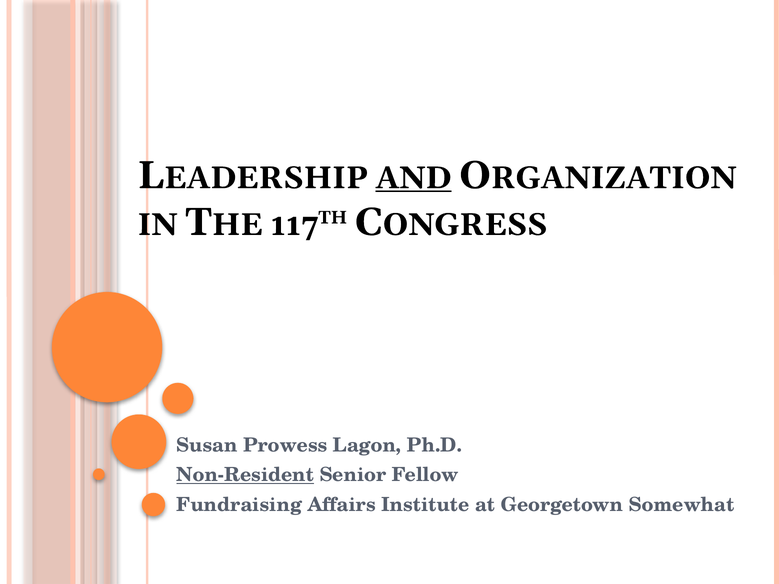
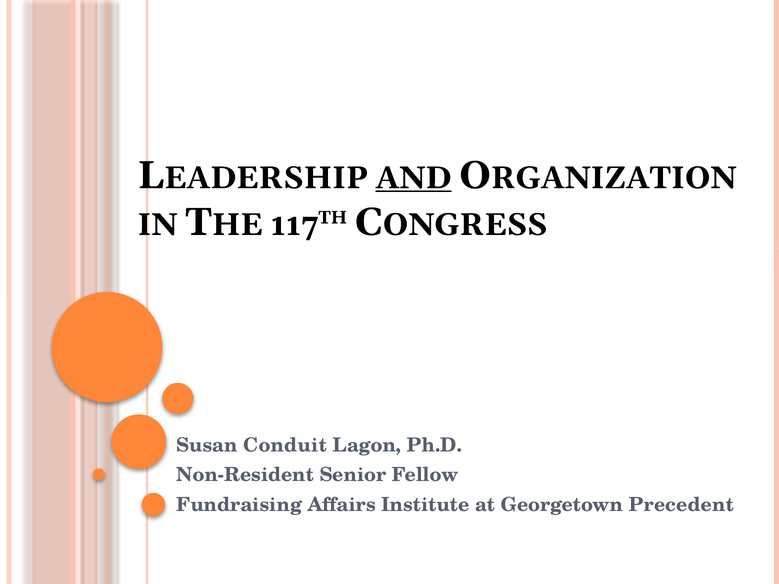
Prowess: Prowess -> Conduit (285, 445)
Non-Resident underline: present -> none (245, 475)
Somewhat: Somewhat -> Precedent (681, 505)
